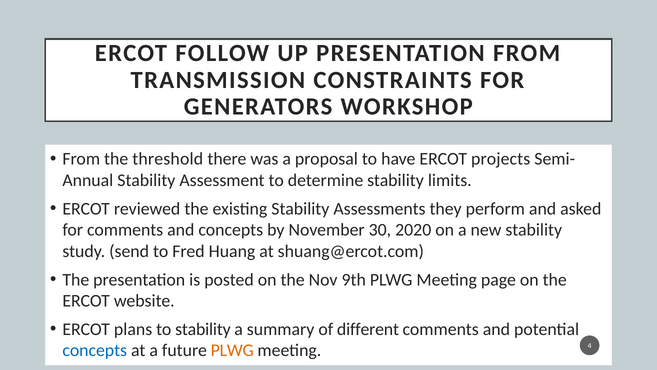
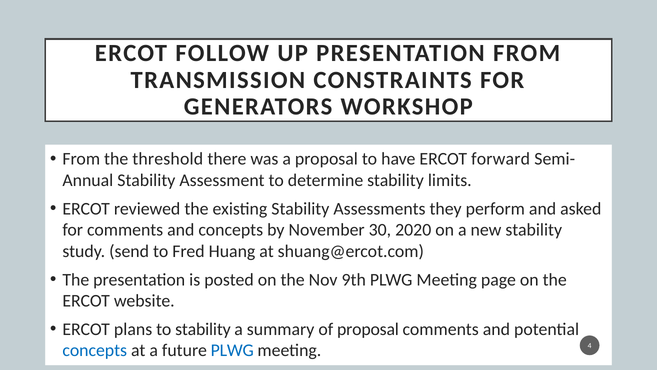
projects: projects -> forward (501, 159)
of different: different -> proposal (368, 329)
PLWG colour: orange -> blue (232, 350)
